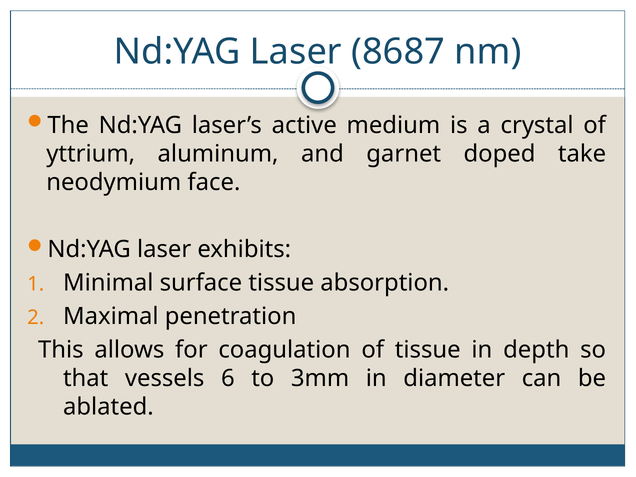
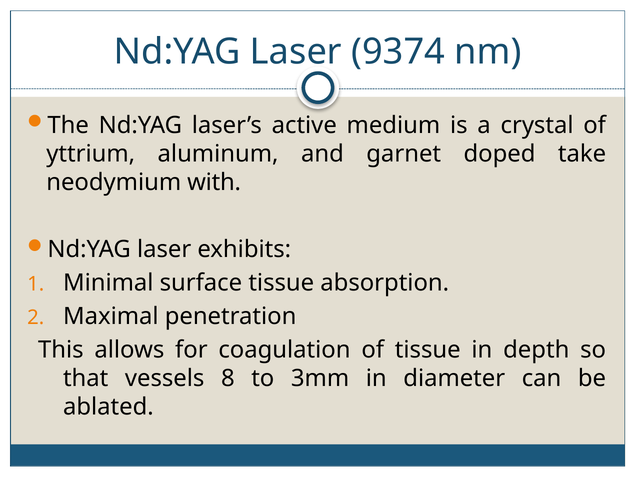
8687: 8687 -> 9374 (398, 52)
face: face -> with (214, 183)
6: 6 -> 8 (228, 378)
